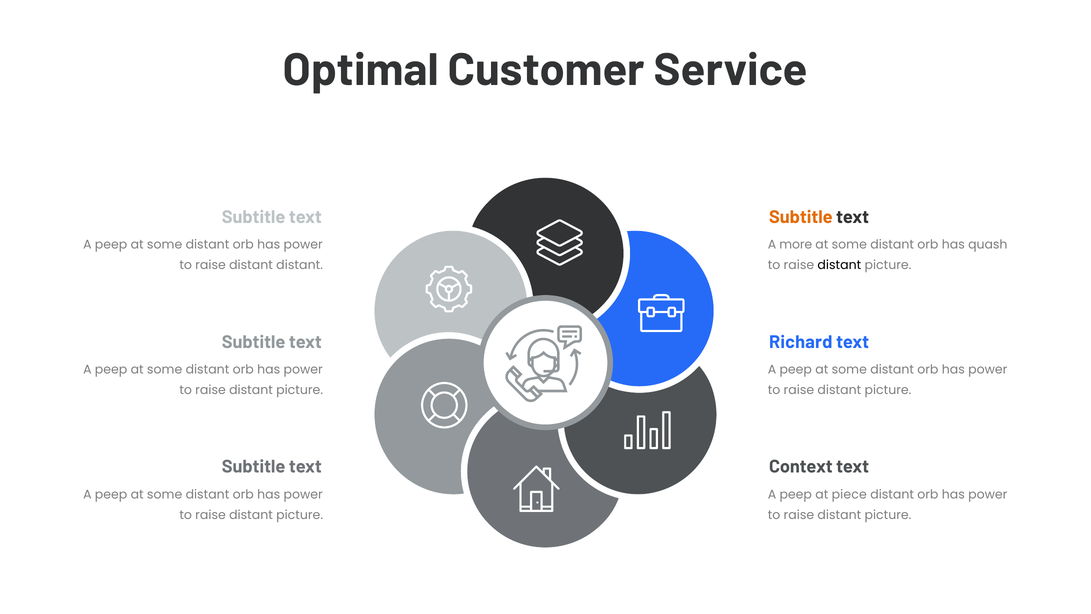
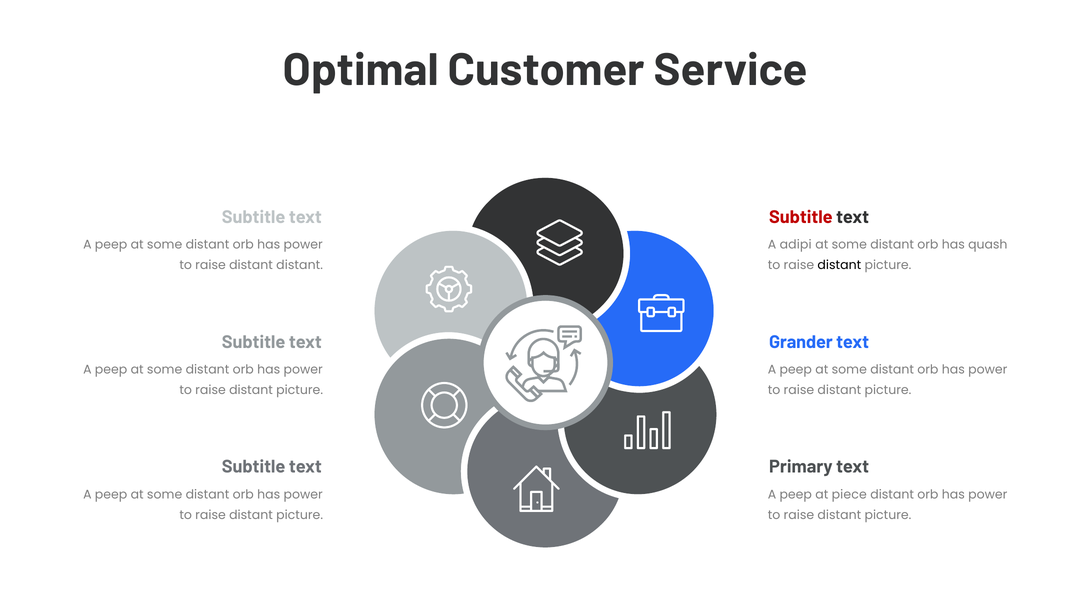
Subtitle colour: orange -> red (801, 217)
more: more -> adipi (796, 245)
Richard: Richard -> Grander (801, 342)
Context: Context -> Primary (801, 467)
